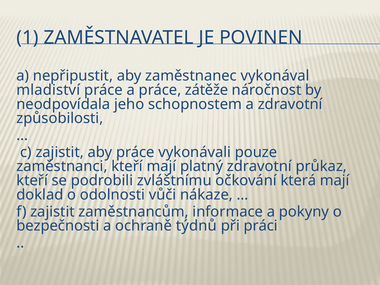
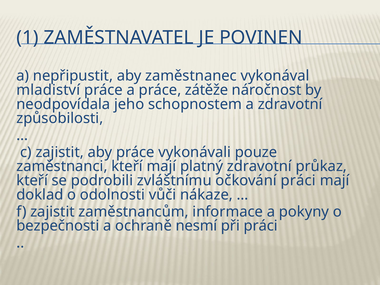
očkování která: která -> práci (298, 181)
týdnů: týdnů -> nesmí (196, 226)
